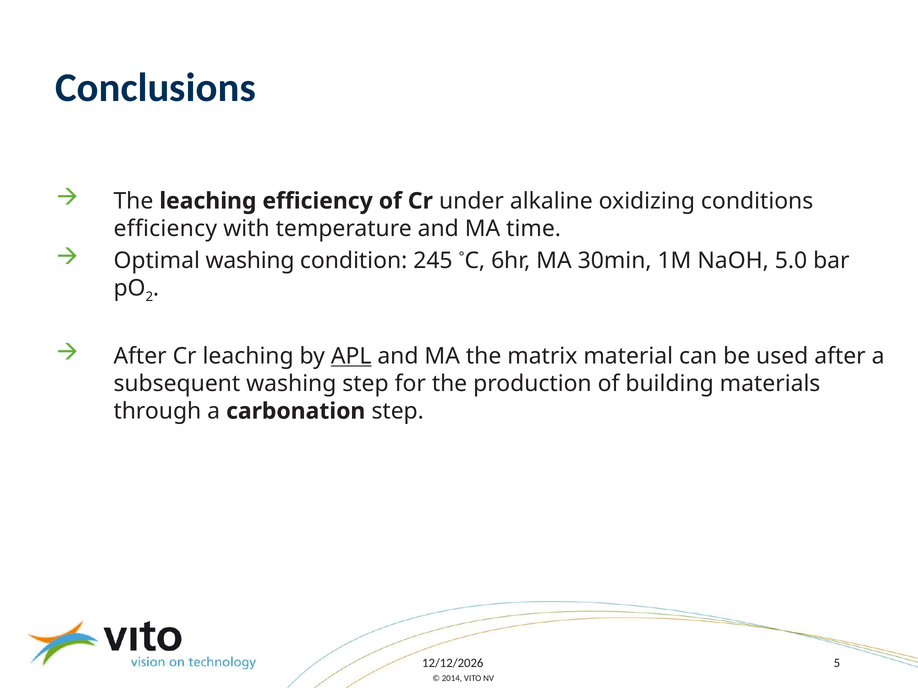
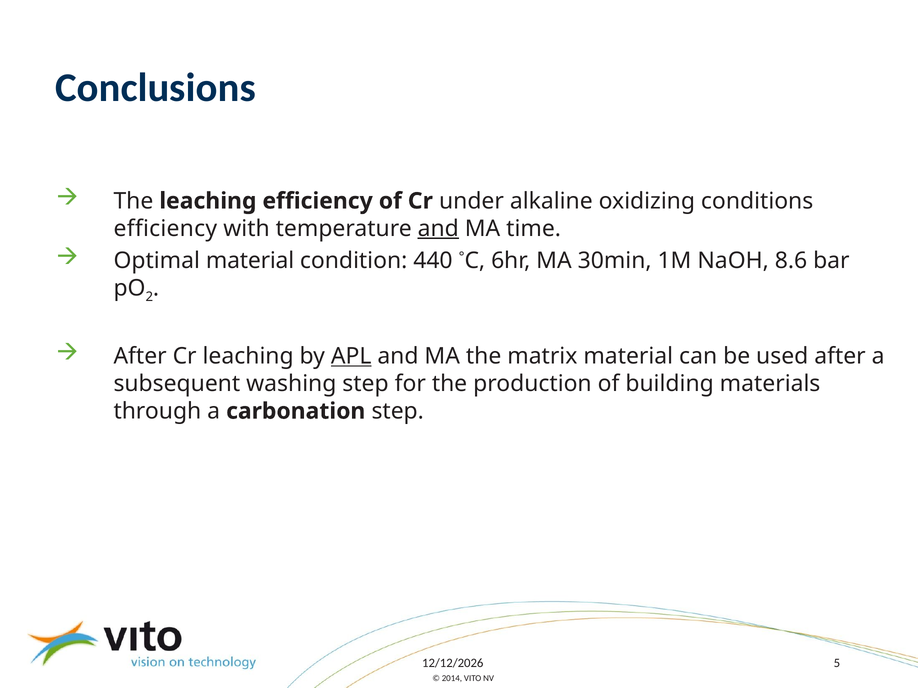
and underline: none -> present (438, 229)
Optimal washing: washing -> material (250, 261)
245: 245 -> 440 (433, 261)
5.0: 5.0 -> 8.6 (791, 261)
